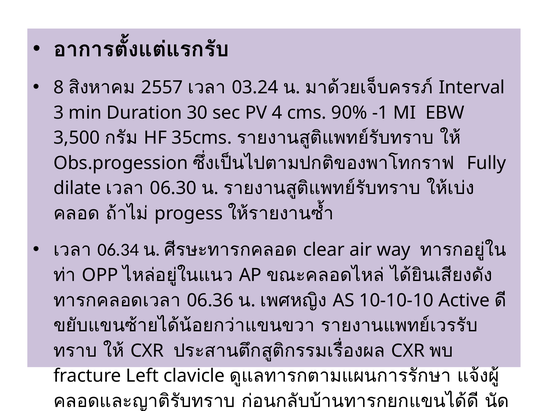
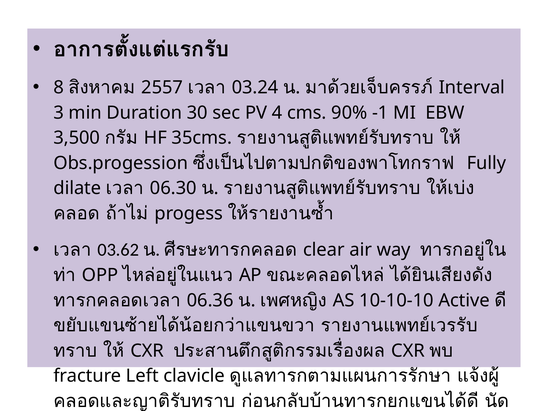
06.34: 06.34 -> 03.62 (118, 250)
